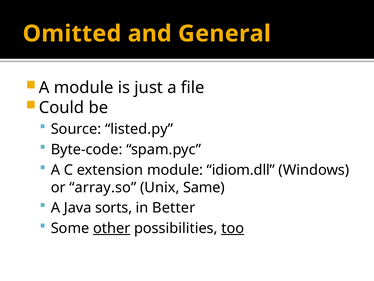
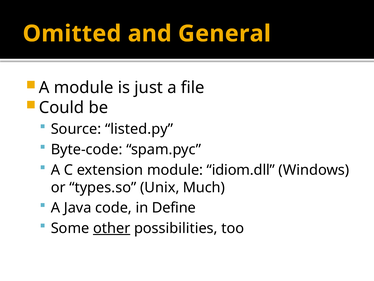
array.so: array.so -> types.so (103, 187)
Same: Same -> Much (204, 187)
sorts: sorts -> code (114, 207)
Better: Better -> Define (174, 207)
too underline: present -> none (233, 228)
